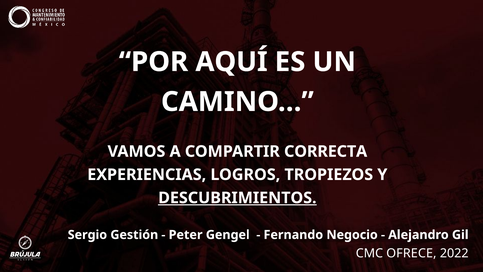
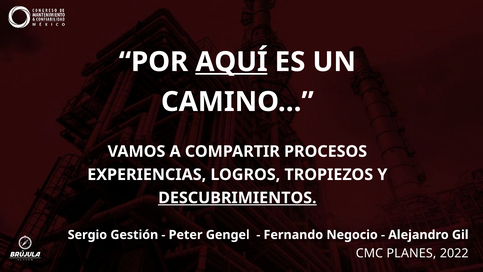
AQUÍ underline: none -> present (232, 62)
CORRECTA: CORRECTA -> PROCESOS (326, 151)
OFRECE: OFRECE -> PLANES (411, 253)
